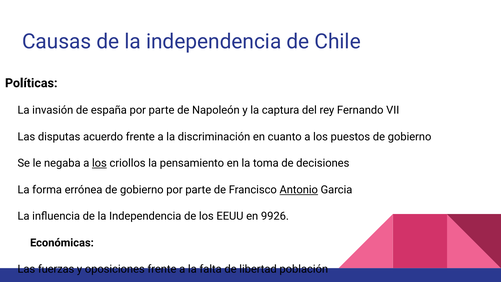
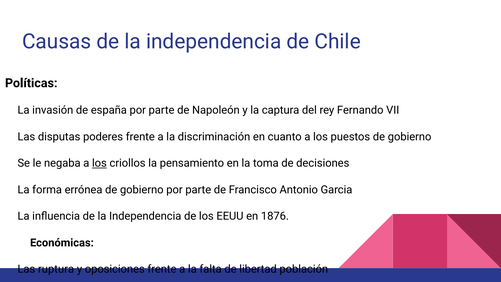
acuerdo: acuerdo -> poderes (103, 137)
Antonio underline: present -> none (299, 190)
9926: 9926 -> 1876 (275, 216)
fuerzas: fuerzas -> ruptura (56, 269)
